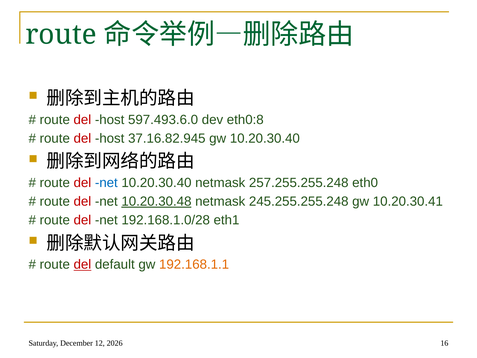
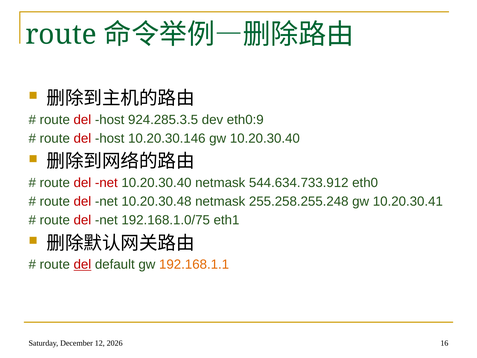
597.493.6.0: 597.493.6.0 -> 924.285.3.5 (163, 120)
eth0:8: eth0:8 -> eth0:9 (245, 120)
37.16.82.945: 37.16.82.945 -> 10.20.30.146 (167, 138)
net colour: blue -> red (106, 183)
257.255.255.248: 257.255.255.248 -> 544.634.733.912 (299, 183)
10.20.30.48 underline: present -> none (156, 201)
245.255.255.248: 245.255.255.248 -> 255.258.255.248 (299, 201)
192.168.1.0/28: 192.168.1.0/28 -> 192.168.1.0/75 (166, 220)
